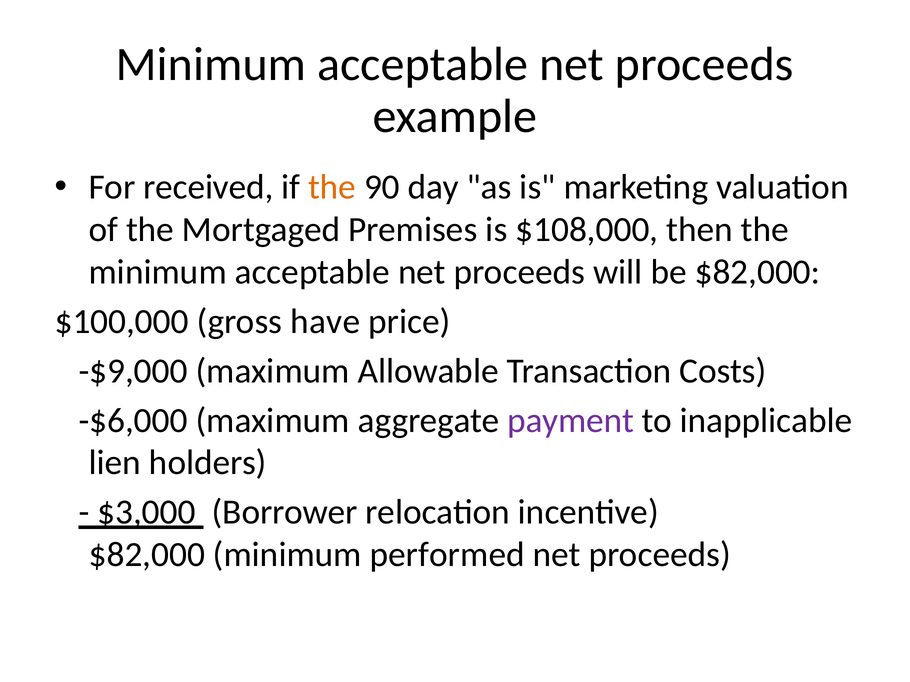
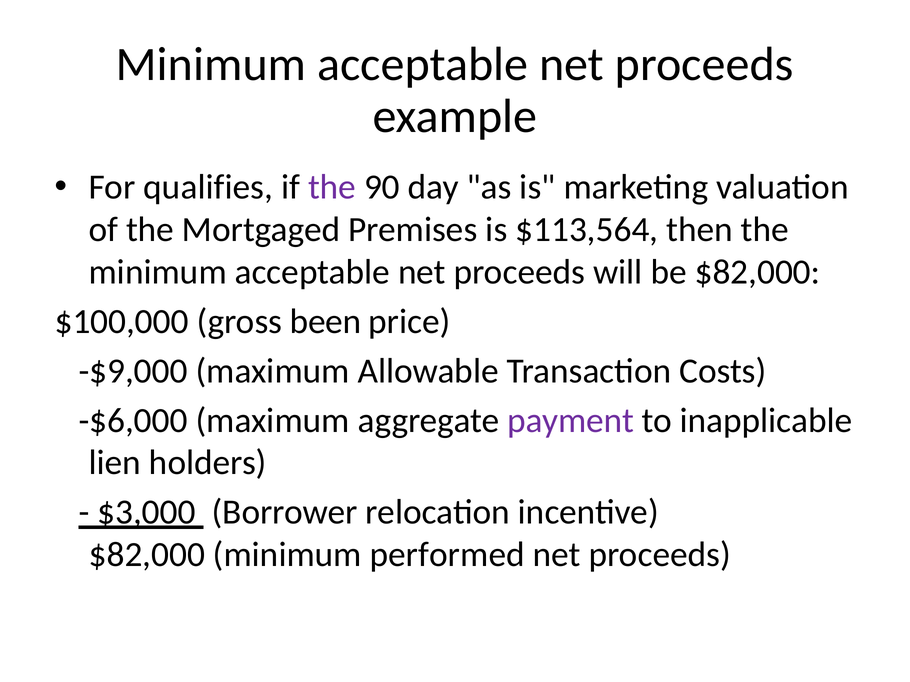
received: received -> qualifies (208, 187)
the colour: orange -> purple (332, 187)
$108,000: $108,000 -> $113,564 (587, 230)
have: have -> been (326, 322)
